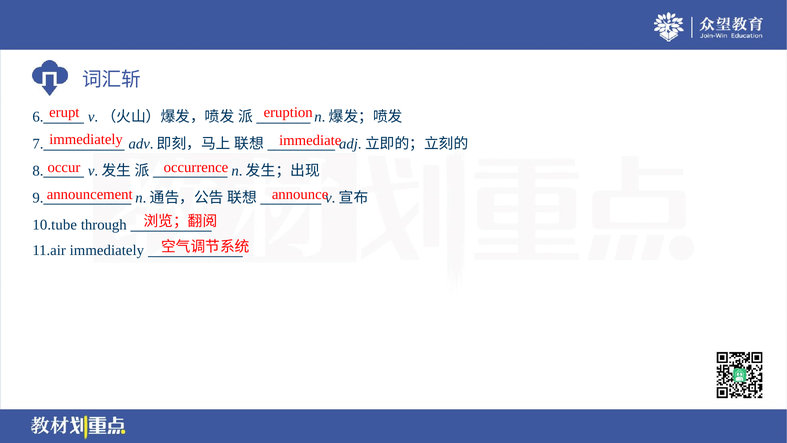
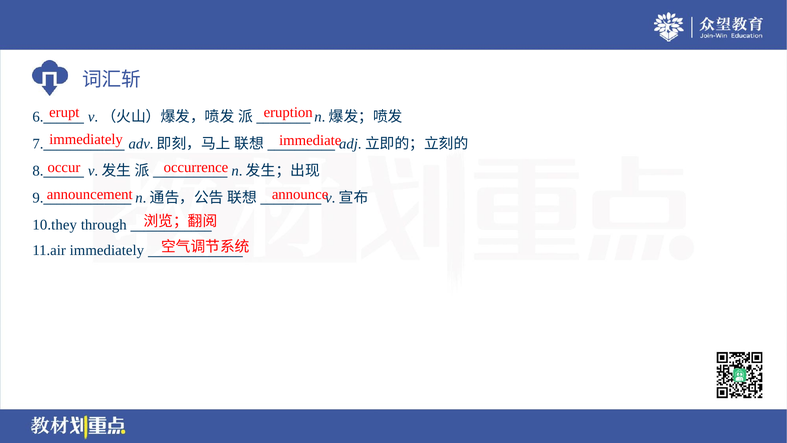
10.tube: 10.tube -> 10.they (55, 225)
